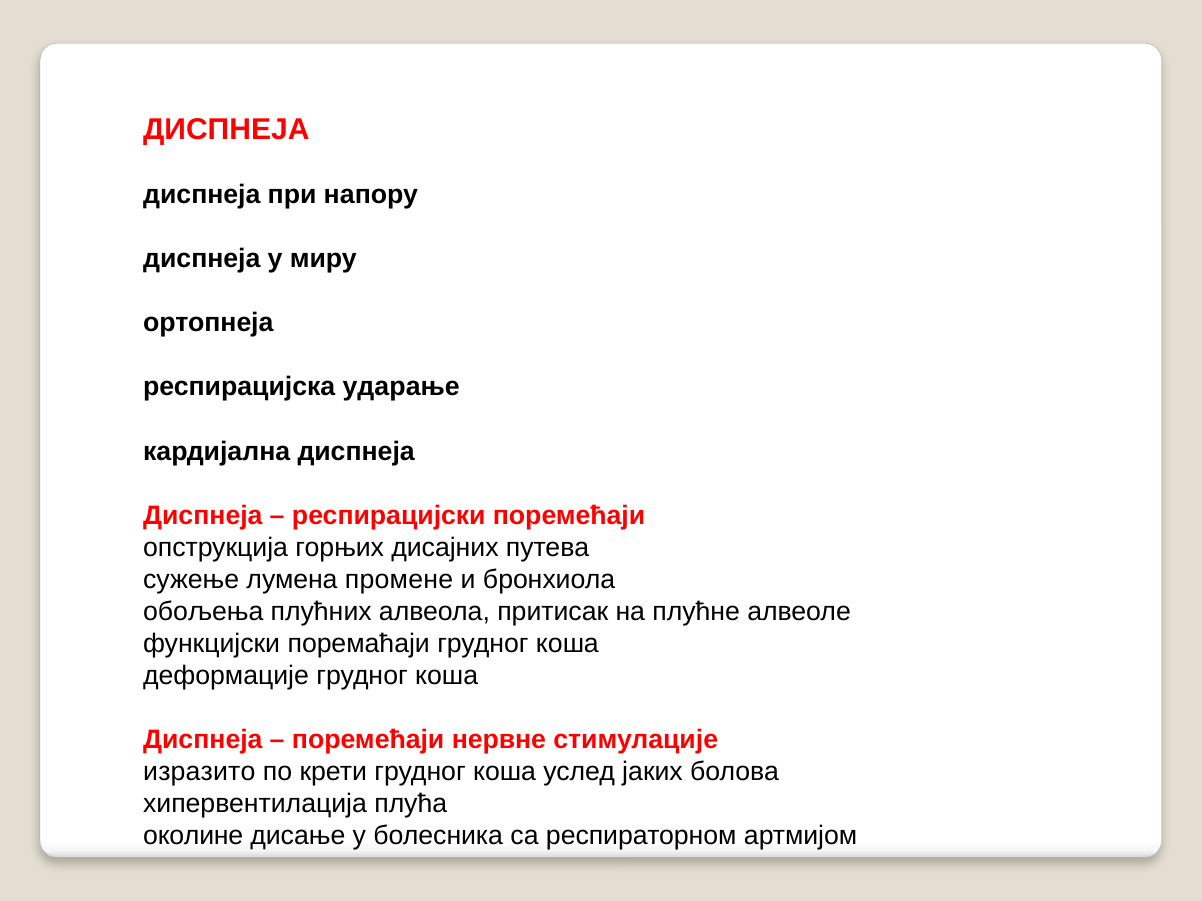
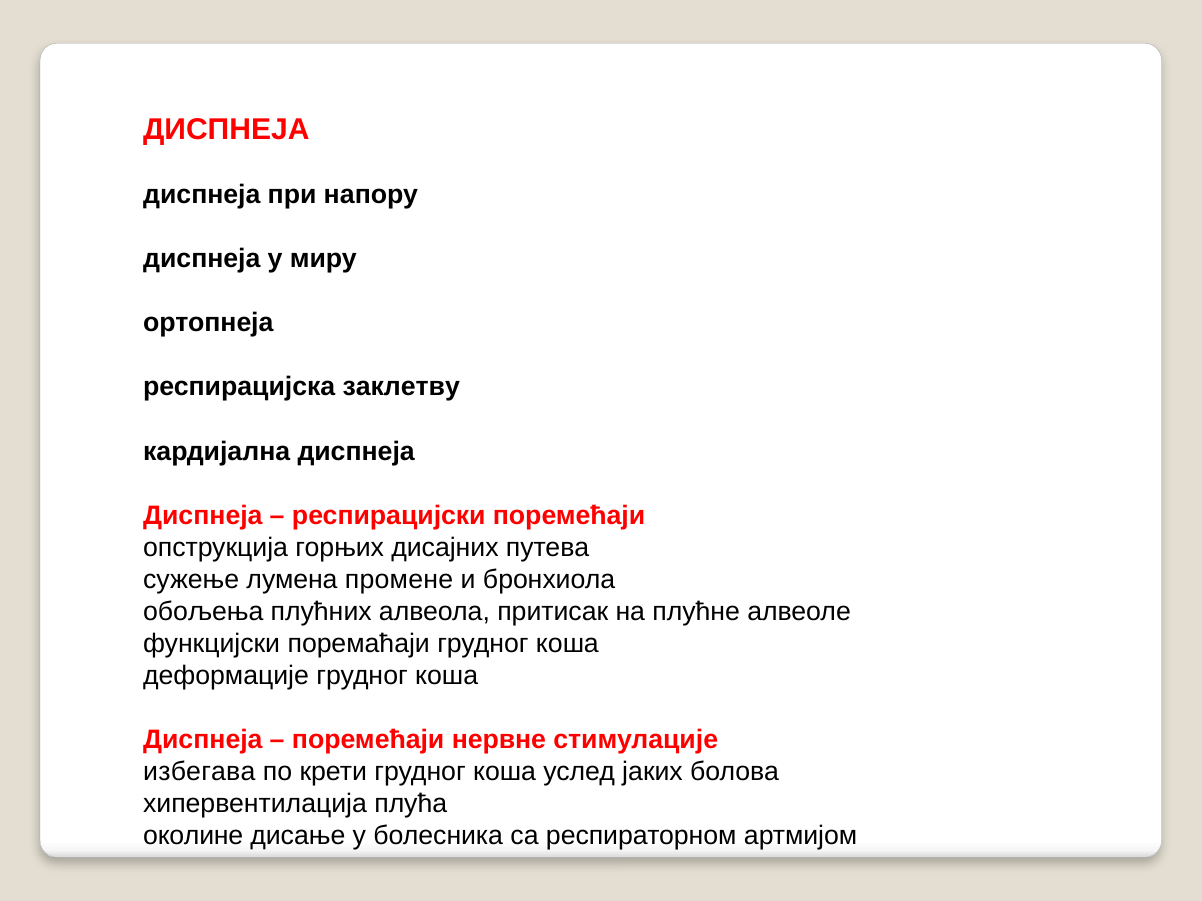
ударање: ударање -> заклетву (401, 387)
изразито: изразито -> избегава (199, 772)
